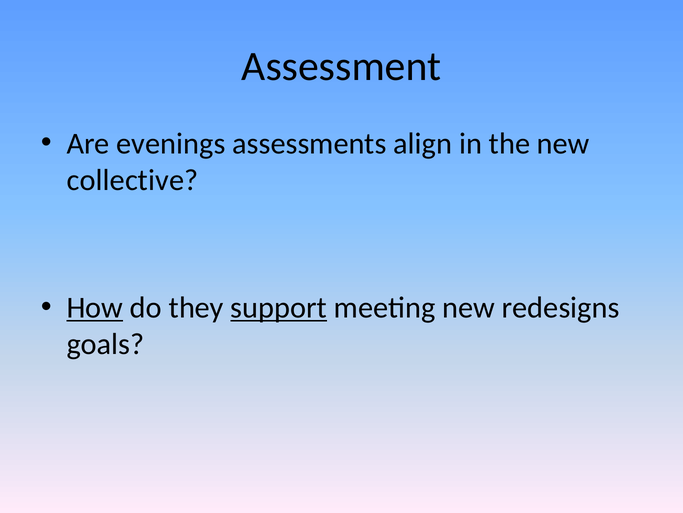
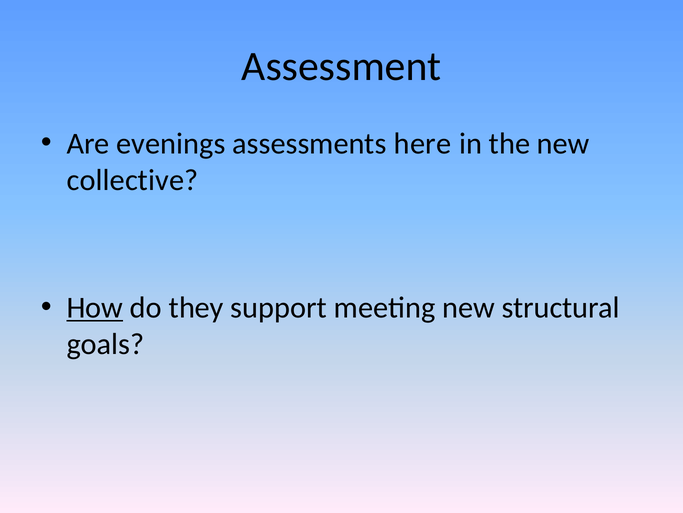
align: align -> here (423, 143)
support underline: present -> none (279, 307)
redesigns: redesigns -> structural (561, 307)
